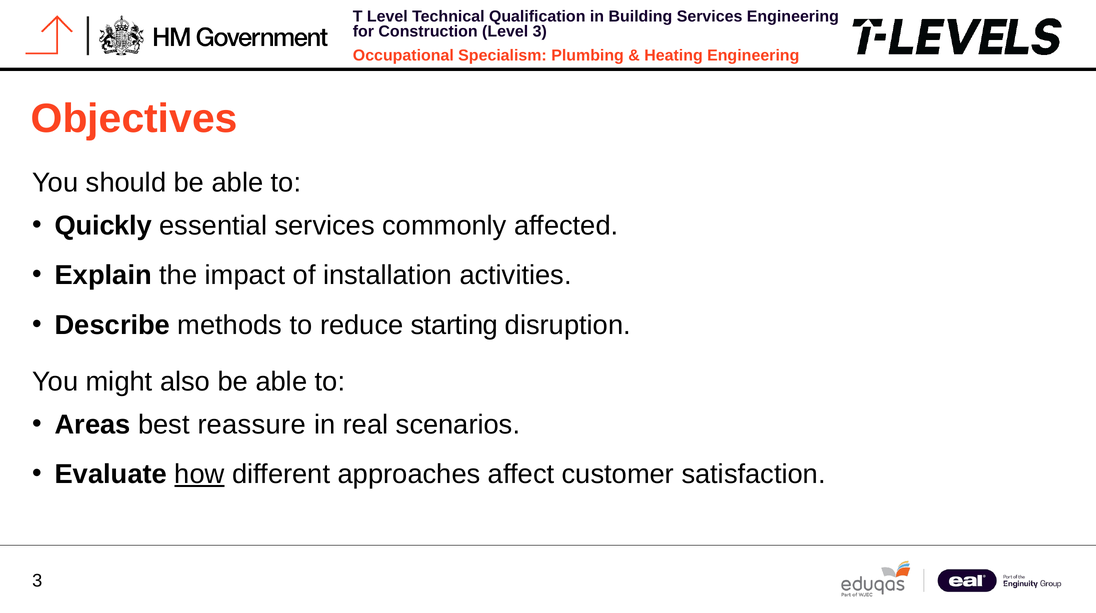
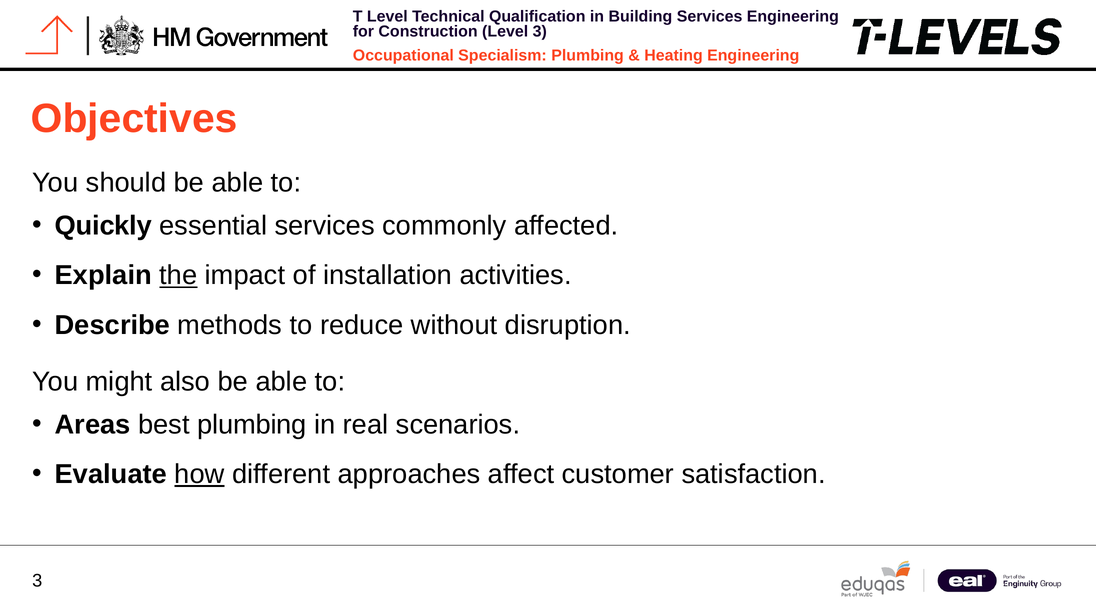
the underline: none -> present (178, 275)
starting: starting -> without (454, 325)
best reassure: reassure -> plumbing (252, 424)
